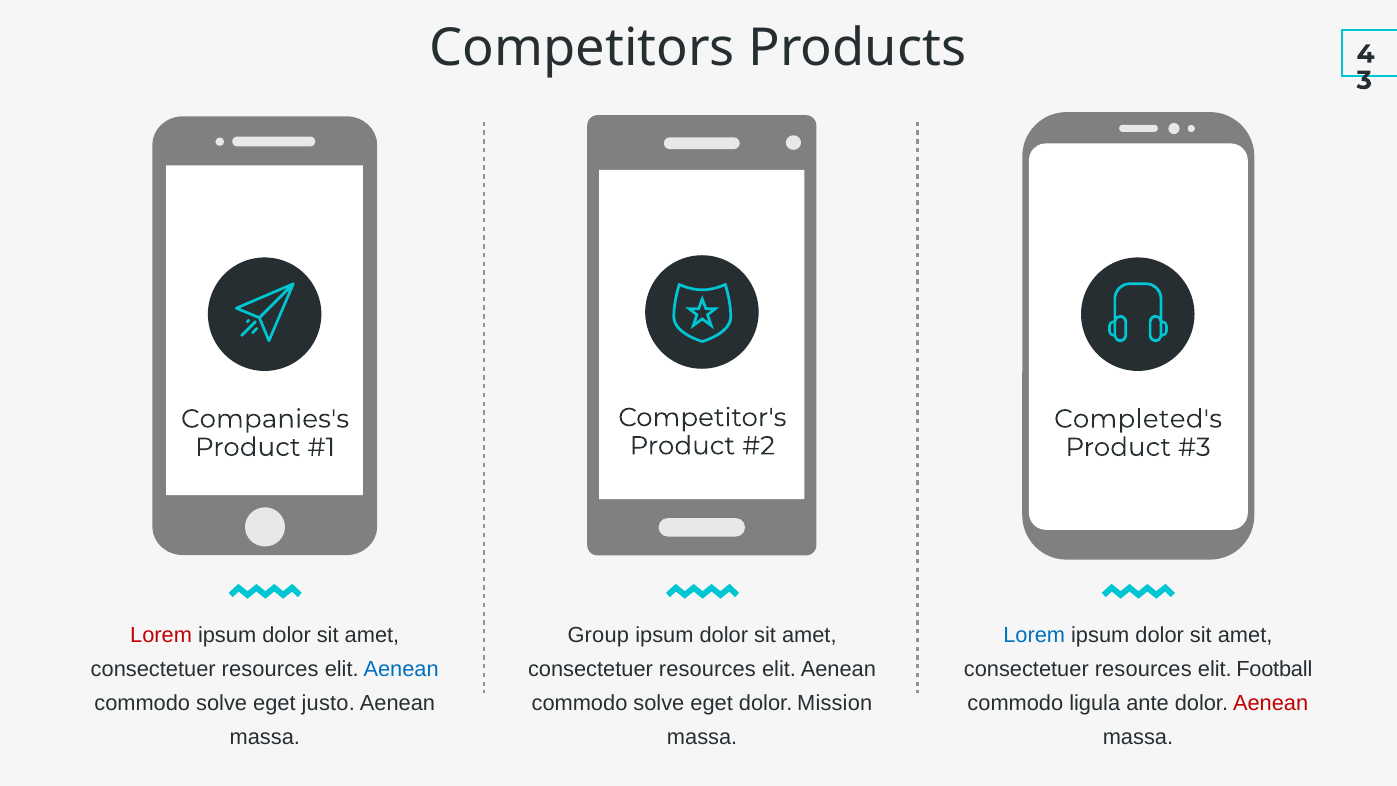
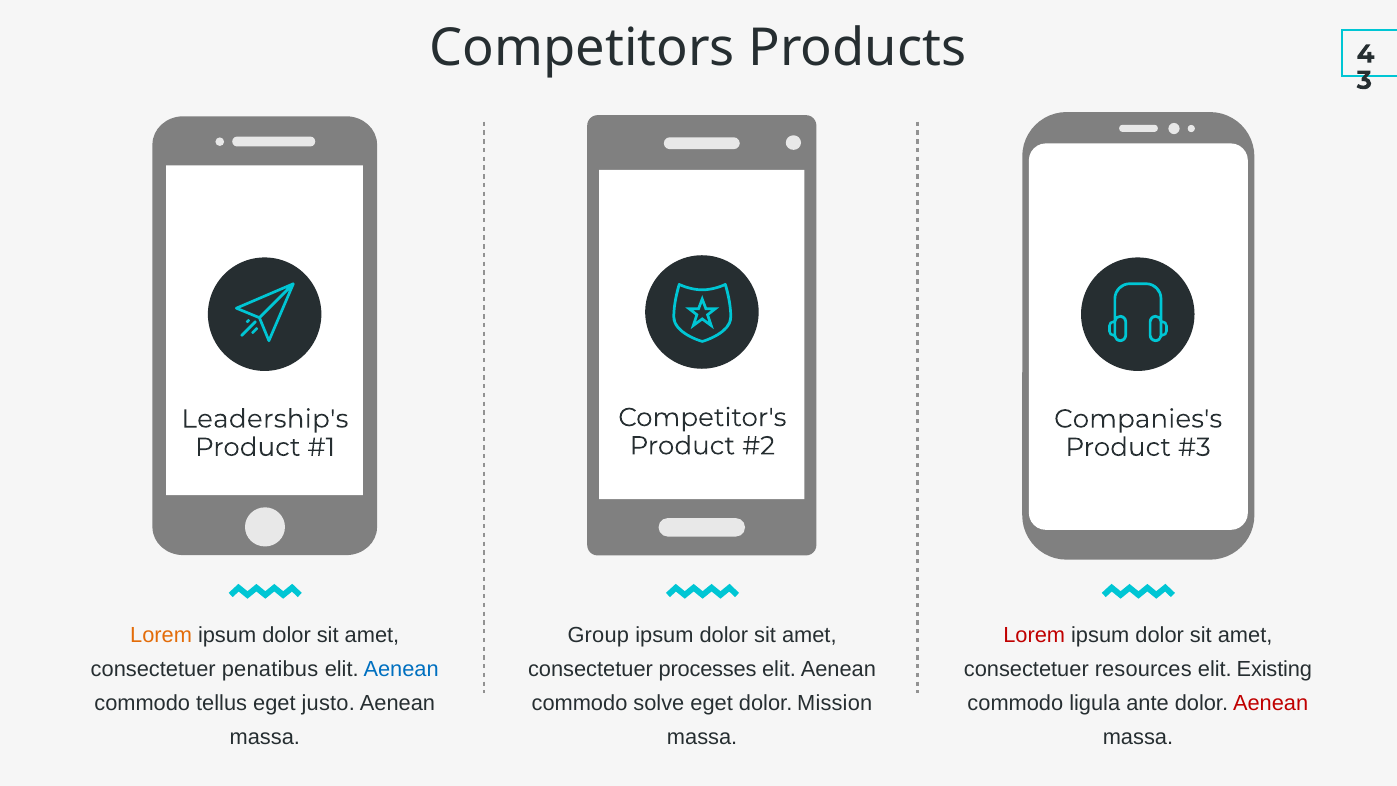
Companies's: Companies's -> Leadership's (265, 419)
Completed's: Completed's -> Companies's (1138, 419)
Lorem colour: red -> orange (161, 635)
Lorem colour: blue -> red (1034, 635)
resources: resources -> penatibus (270, 669)
resources: resources -> processes (708, 669)
Football: Football -> Existing (1274, 669)
solve: solve -> tellus (222, 703)
